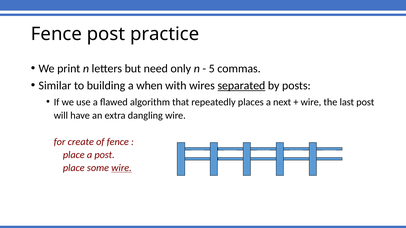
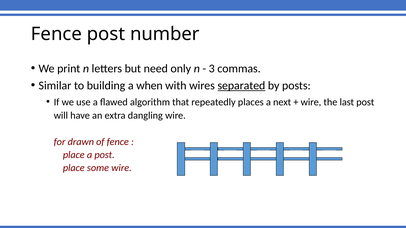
practice: practice -> number (165, 34)
5: 5 -> 3 (212, 69)
create: create -> drawn (81, 142)
wire underline: present -> none (121, 168)
